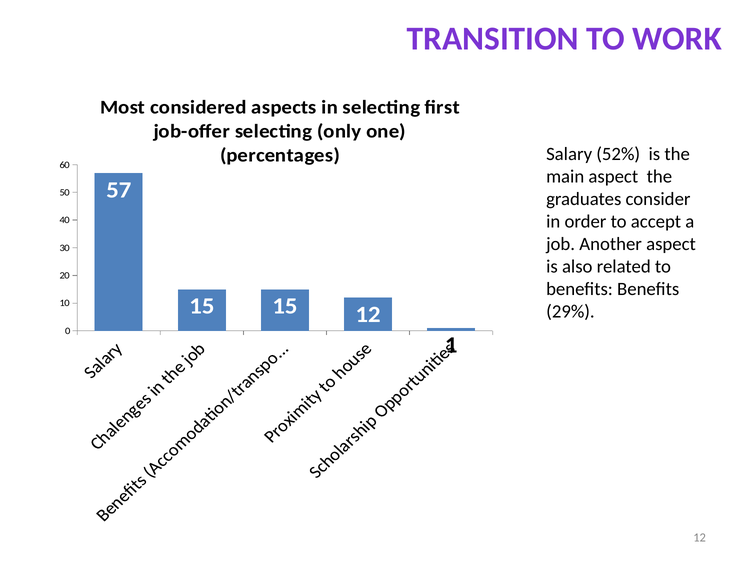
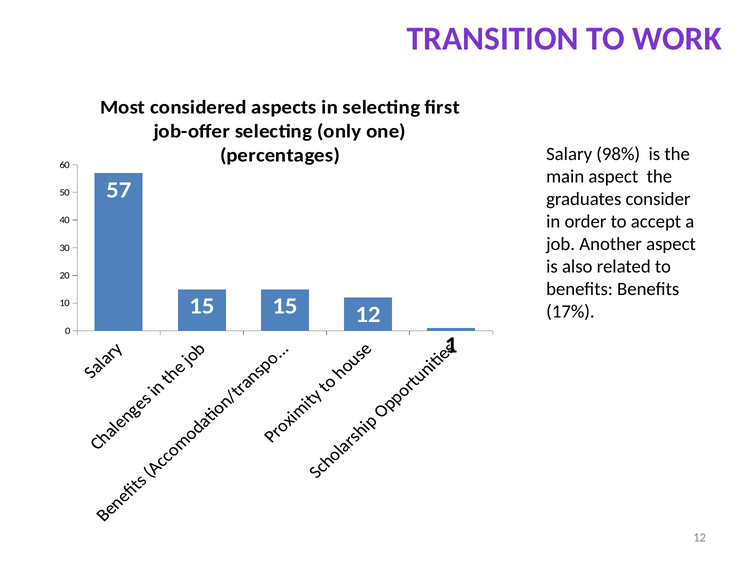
52%: 52% -> 98% (618, 154)
29%: 29% -> 17% (570, 312)
